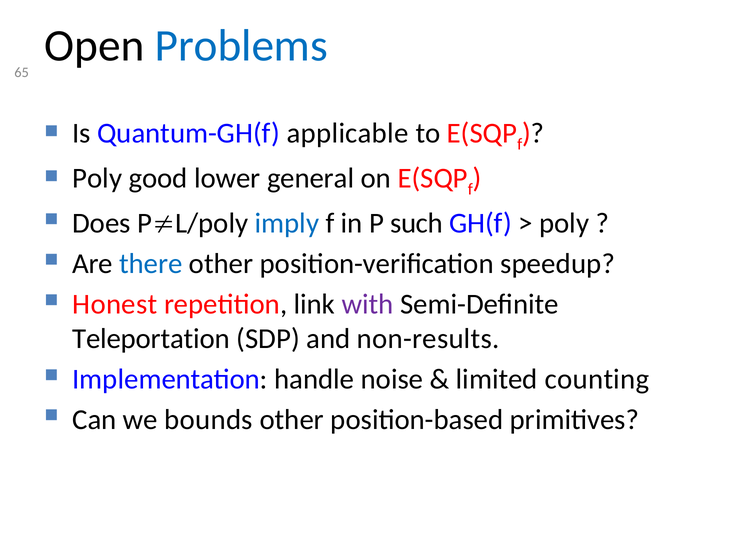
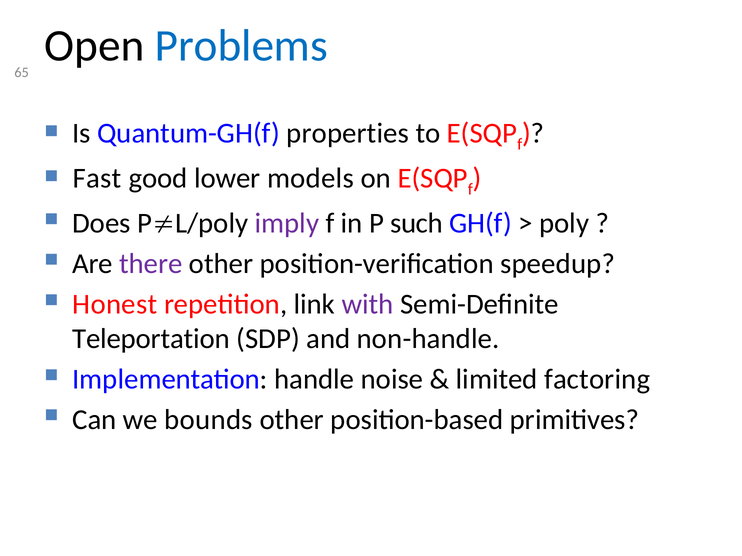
applicable: applicable -> properties (348, 133)
Poly: Poly -> Fast (97, 178)
general: general -> models (310, 178)
imply colour: blue -> purple (287, 224)
there colour: blue -> purple (151, 264)
non-results: non-results -> non-handle (428, 339)
counting: counting -> factoring (597, 379)
